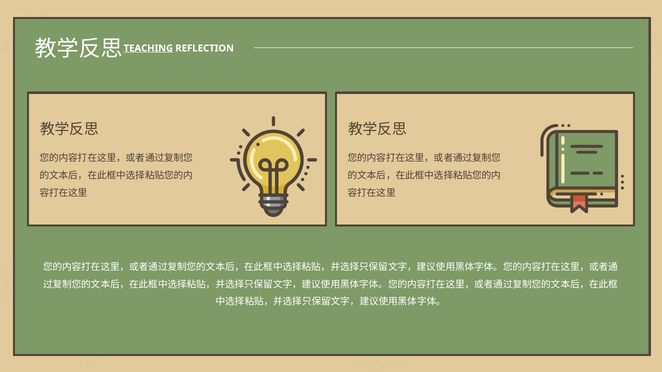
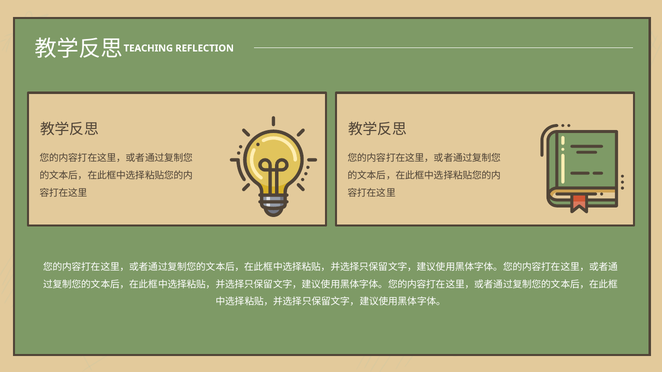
TEACHING underline: present -> none (148, 48)
